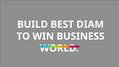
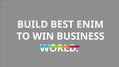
DIAM: DIAM -> ENIM (90, 24)
